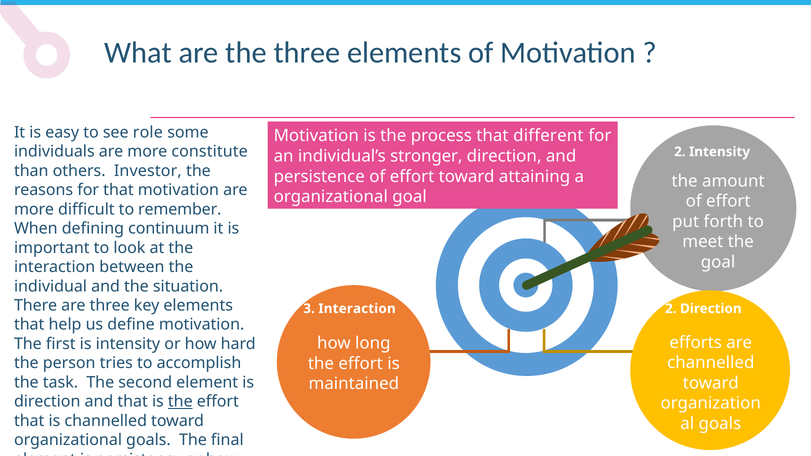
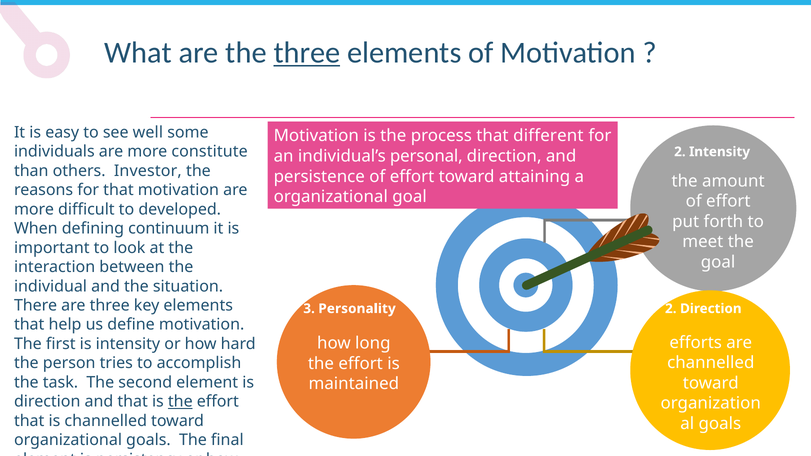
three underline: none -> present (307, 53)
role: role -> well (148, 132)
stronger: stronger -> personal (426, 156)
remember: remember -> developed (180, 209)
3 Interaction: Interaction -> Personality (357, 309)
